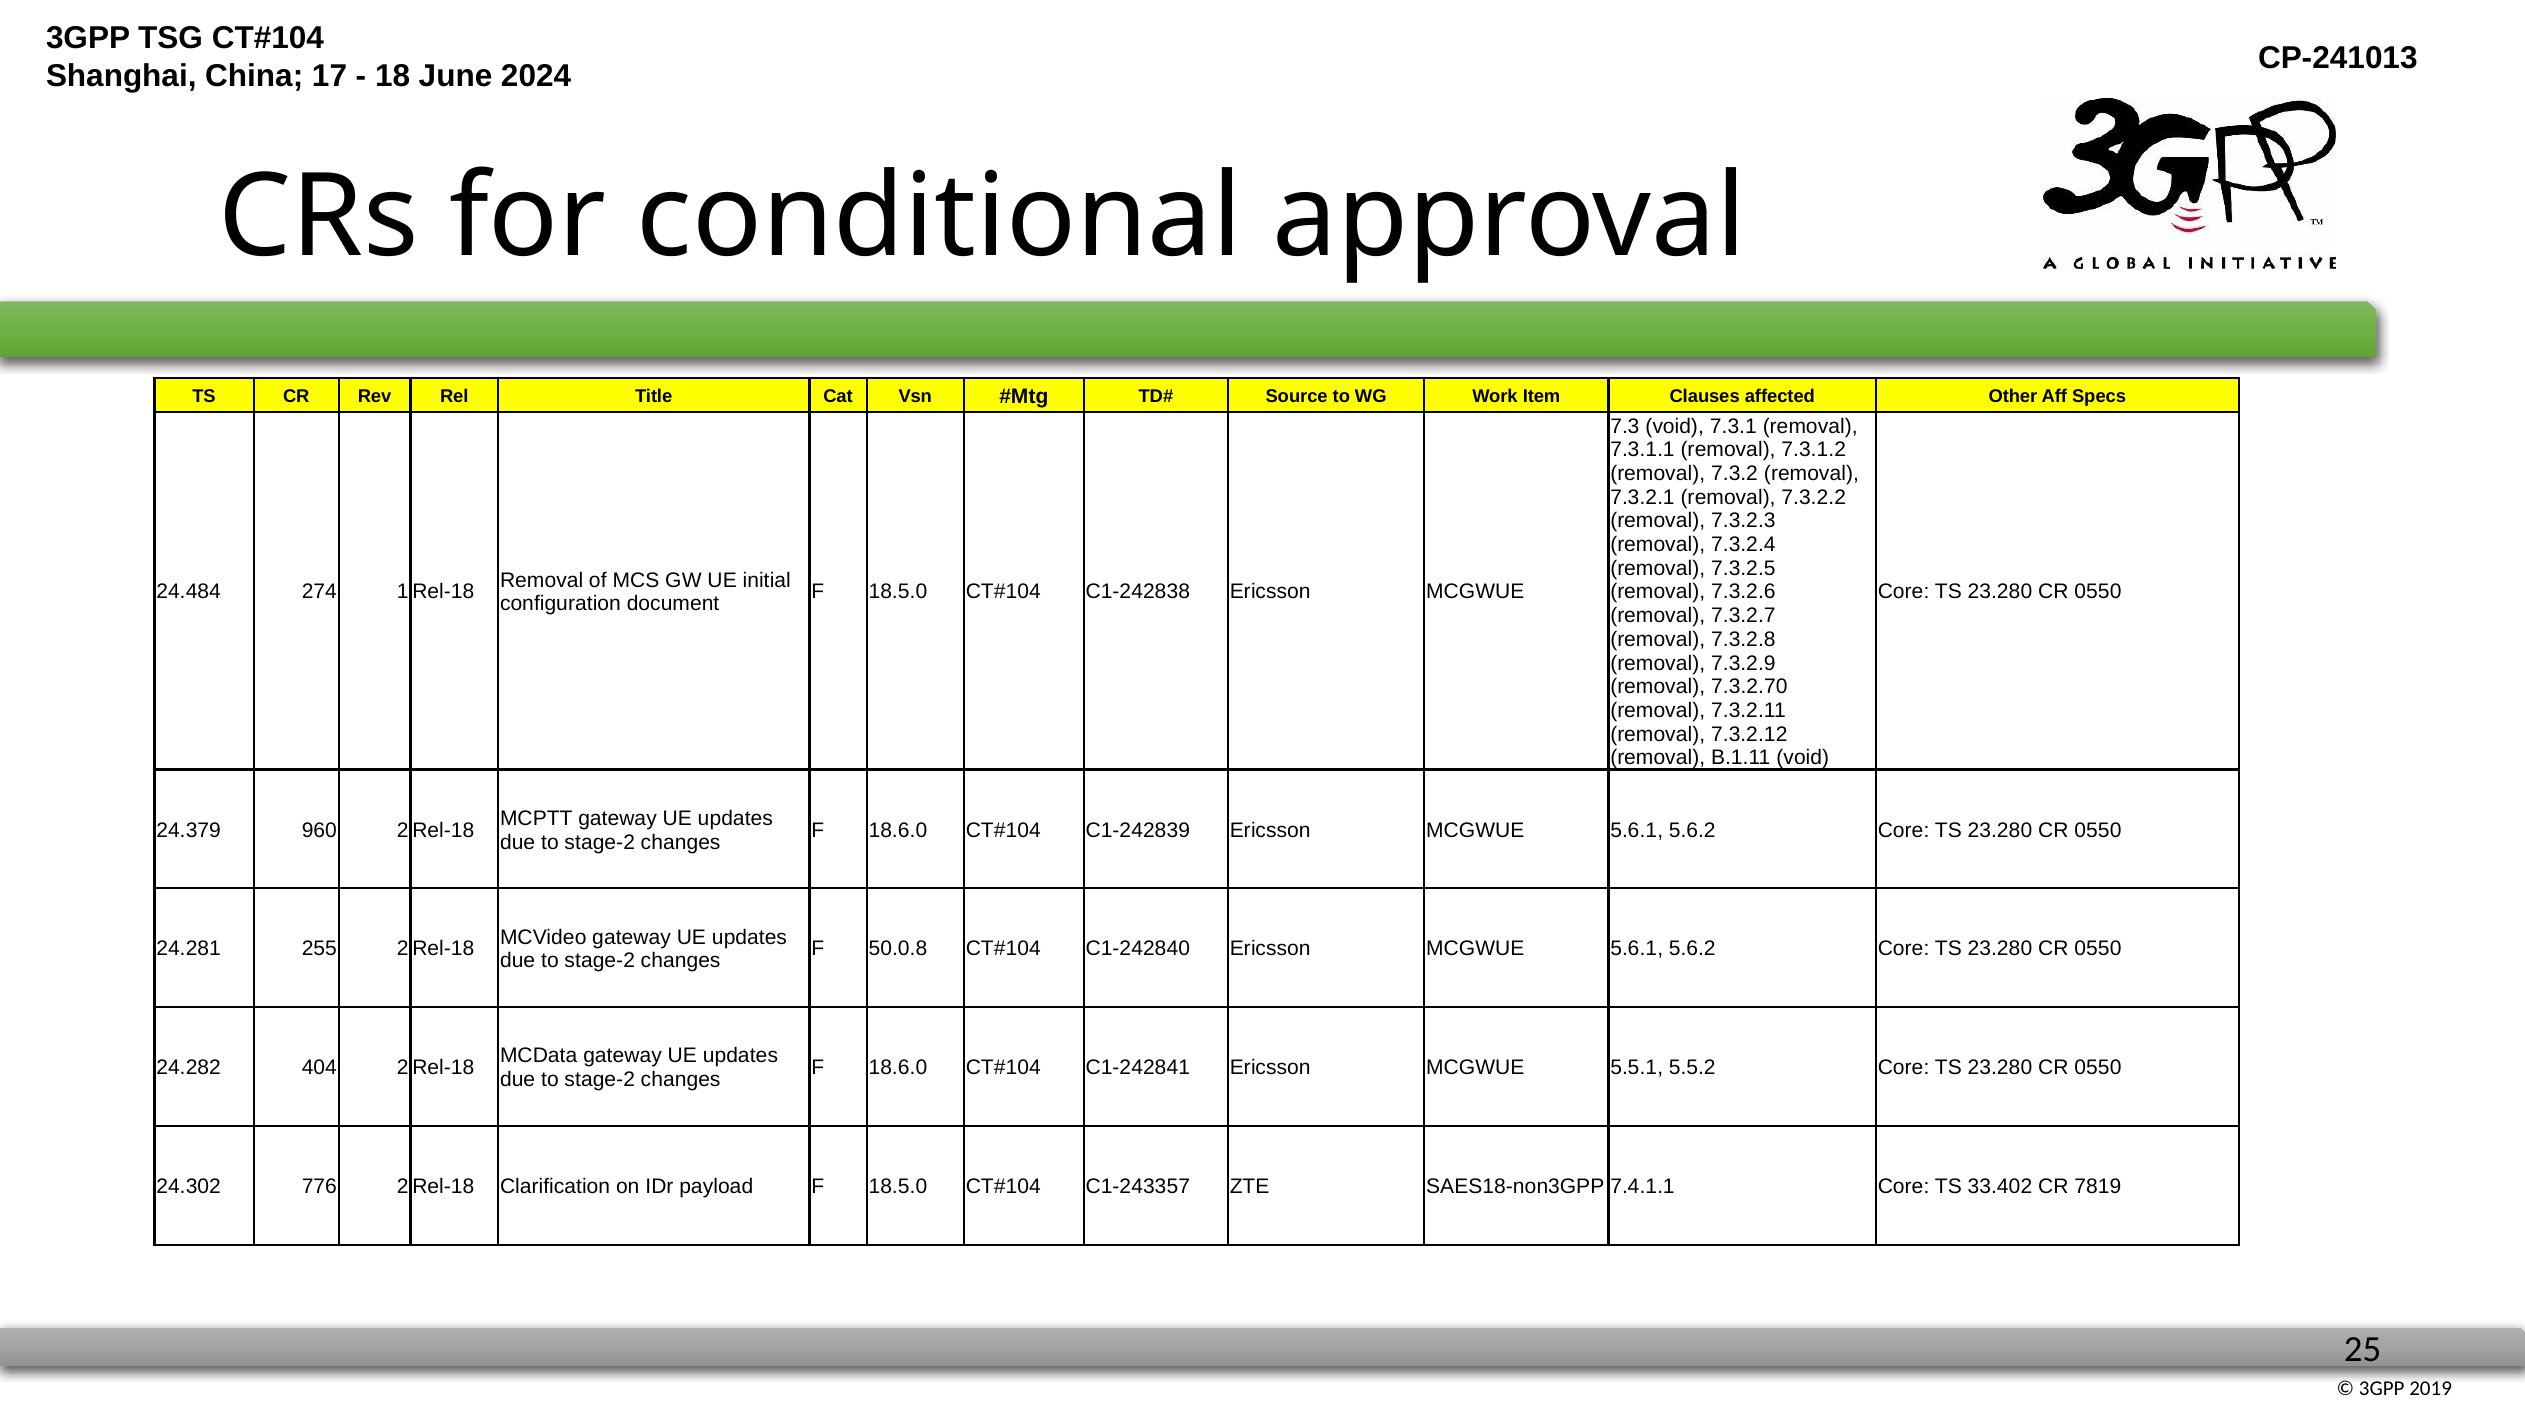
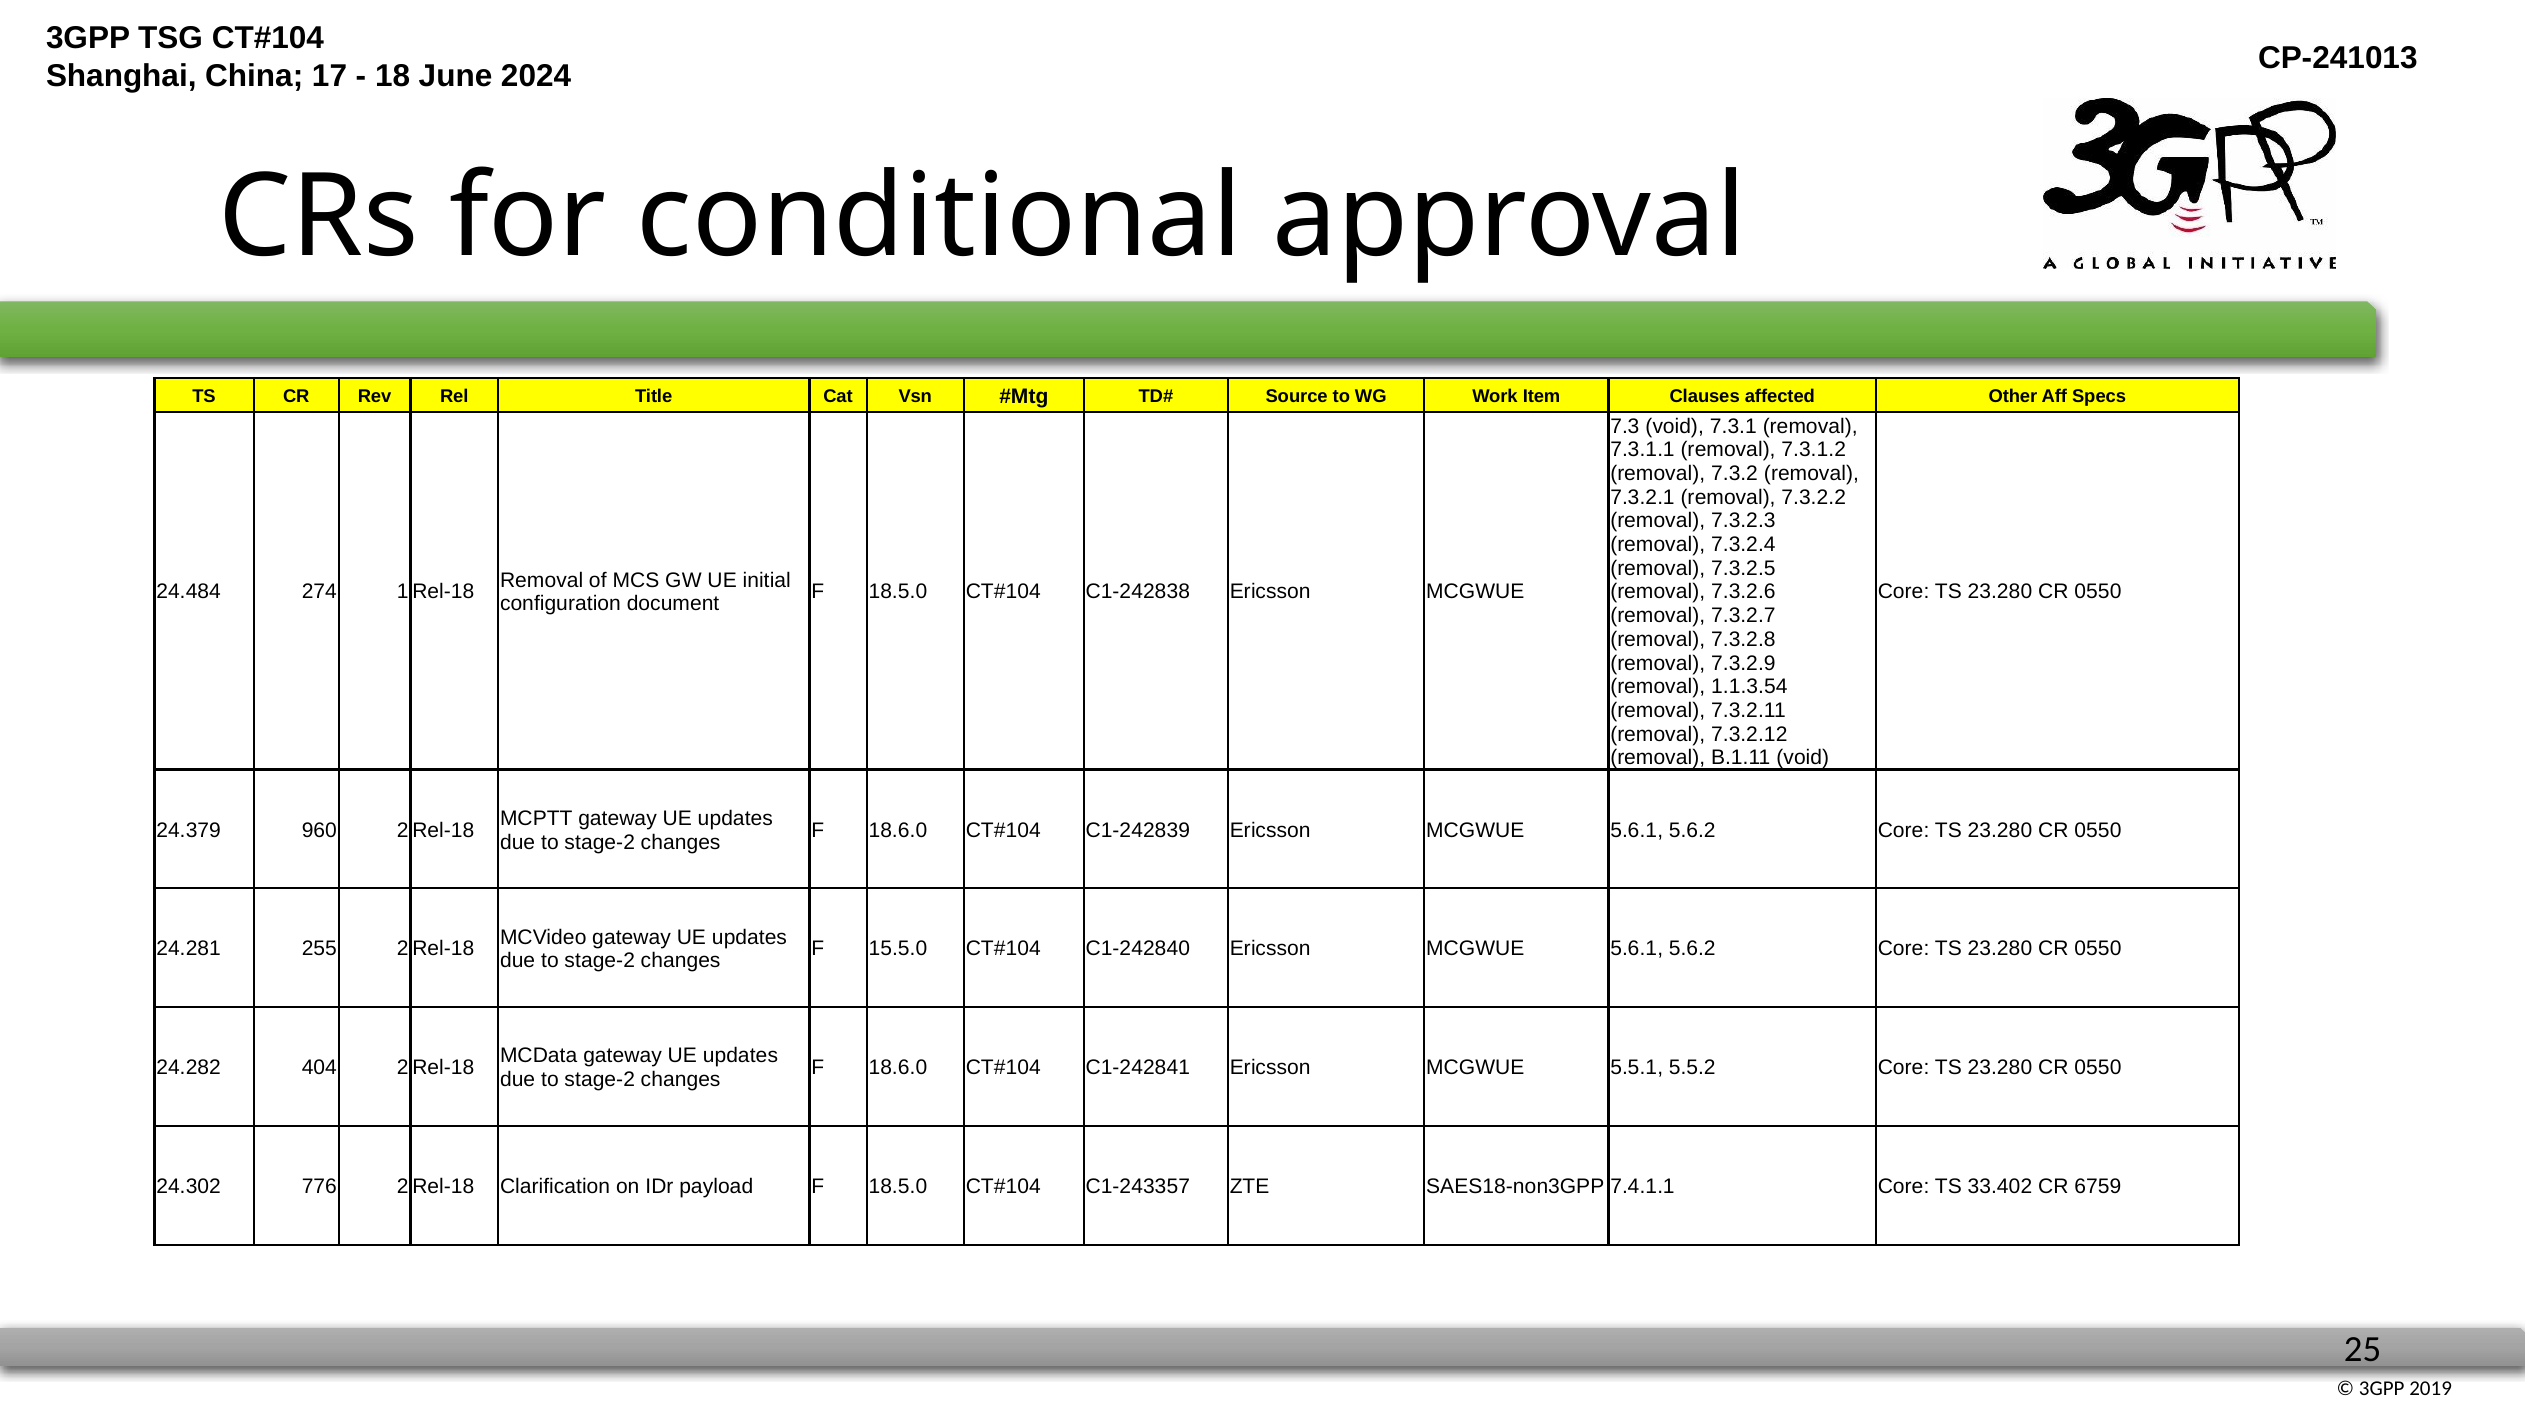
7.3.2.70: 7.3.2.70 -> 1.1.3.54 (1749, 687)
50.0.8: 50.0.8 -> 15.5.0 (898, 949)
7819: 7819 -> 6759 (2098, 1187)
